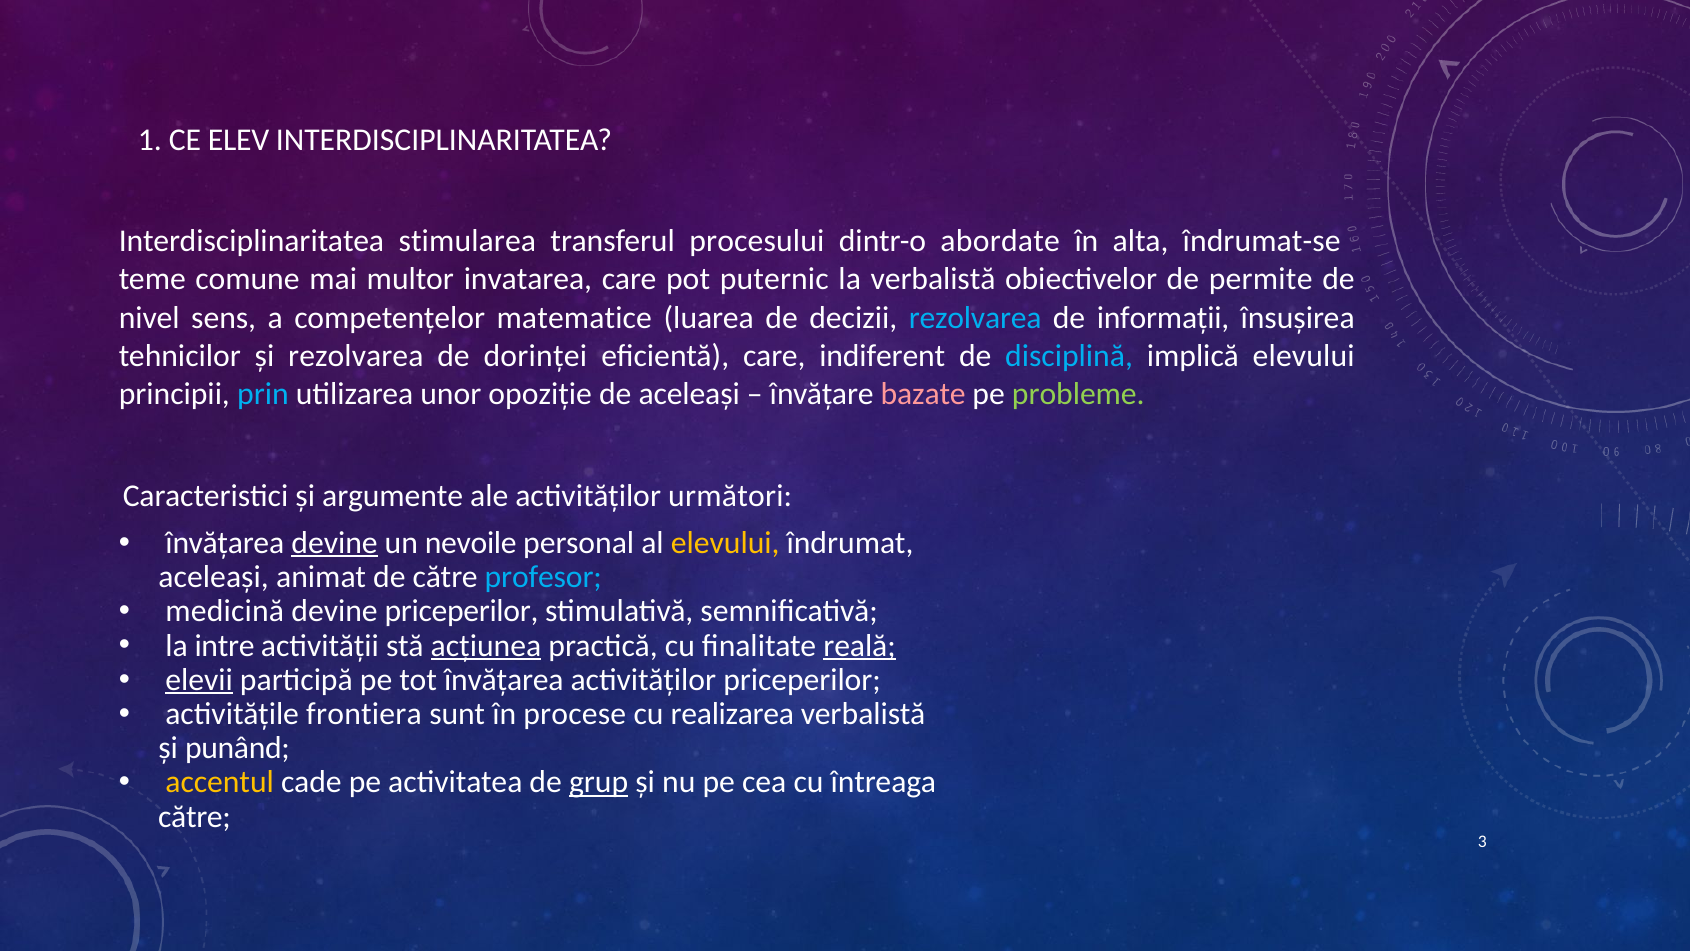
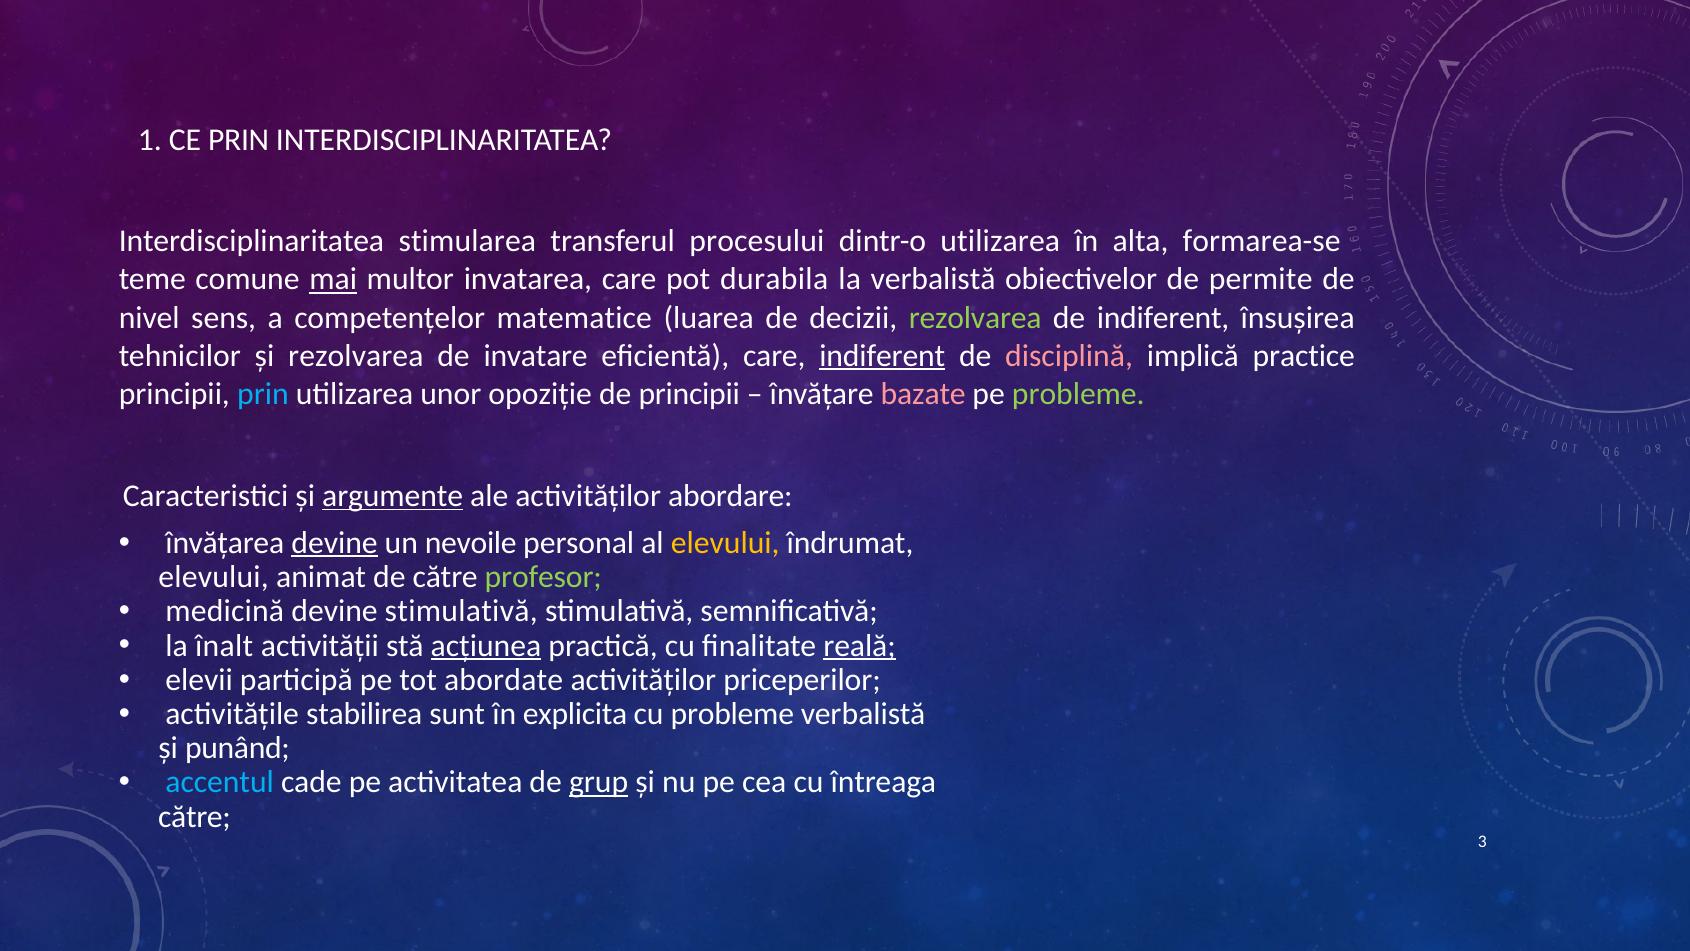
CE ELEV: ELEV -> PRIN (239, 140)
dintr-o abordate: abordate -> utilizarea (1000, 241)
îndrumat-se: îndrumat-se -> formarea-se (1262, 241)
mai underline: none -> present (333, 279)
puternic: puternic -> durabila (774, 279)
rezolvarea colour: light blue -> light green (975, 317)
de informaţii: informaţii -> indiferent (1163, 317)
dorinţei: dorinţei -> invatare (536, 355)
indiferent underline: none -> present (882, 355)
disciplină colour: light blue -> pink (1069, 355)
implică elevului: elevului -> practice (1304, 355)
de aceleaşi: aceleaşi -> principii (689, 393)
argumente underline: none -> present (393, 496)
următori: următori -> abordare (730, 496)
aceleaşi: aceleaşi -> elevului (214, 577)
profesor colour: light blue -> light green (543, 577)
devine priceperilor: priceperilor -> stimulativă (461, 611)
intre: intre -> înalt (224, 645)
elevii underline: present -> none (199, 680)
tot învăţarea: învăţarea -> abordate (504, 680)
frontiera: frontiera -> stabilirea (364, 714)
procese: procese -> explicita (575, 714)
cu realizarea: realizarea -> probleme (732, 714)
accentul colour: yellow -> light blue (220, 782)
